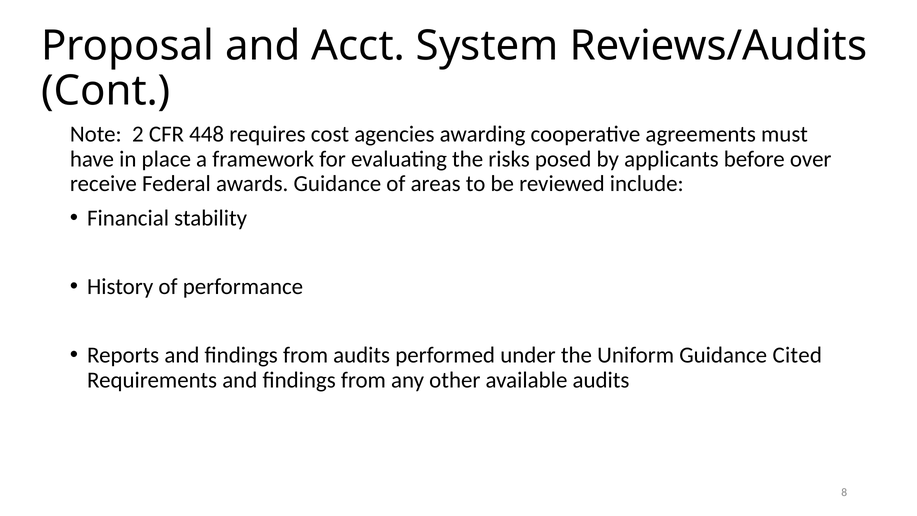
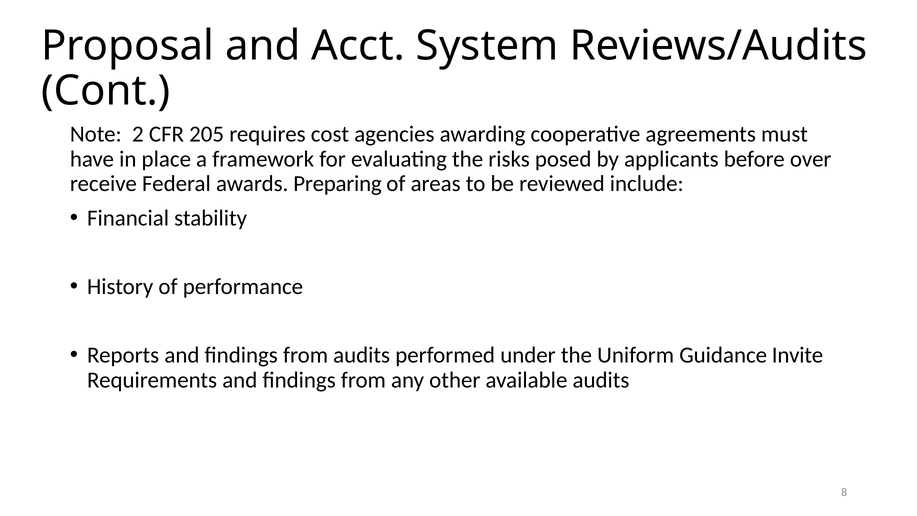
448: 448 -> 205 (207, 134)
awards Guidance: Guidance -> Preparing (337, 184)
Cited: Cited -> Invite (798, 355)
